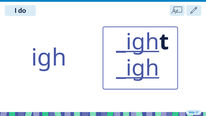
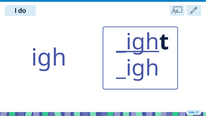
_igh underline: present -> none (138, 68)
